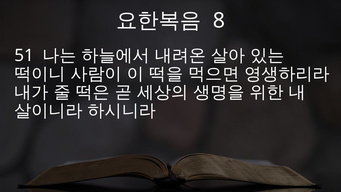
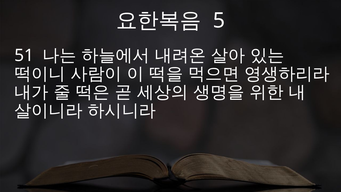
8: 8 -> 5 (219, 21)
